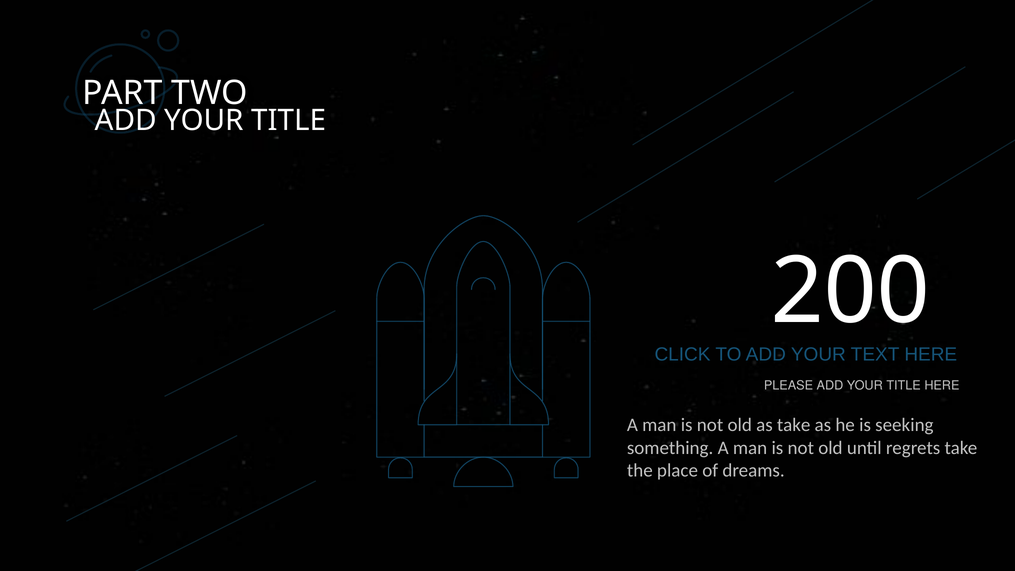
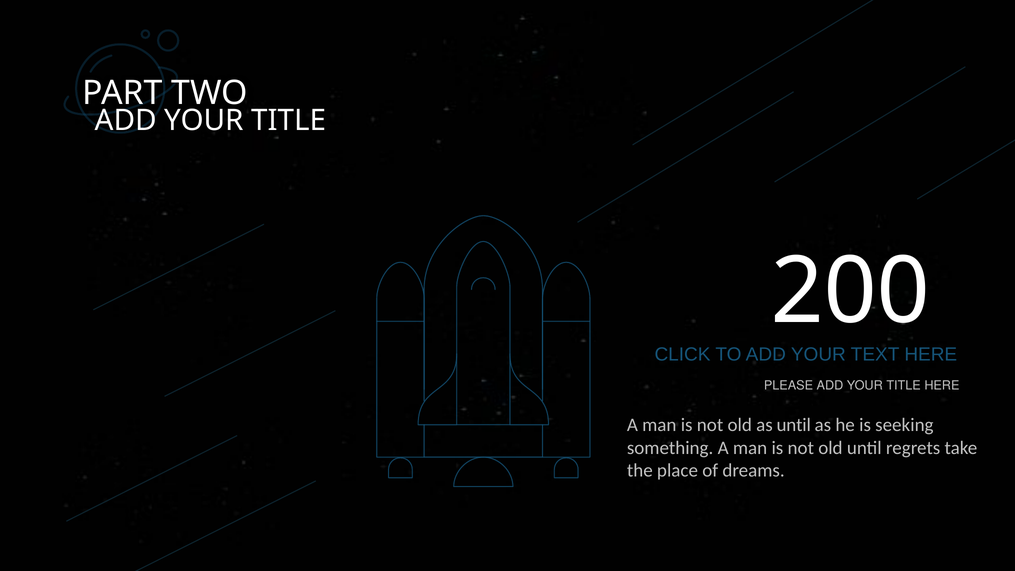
as take: take -> until (794, 425)
